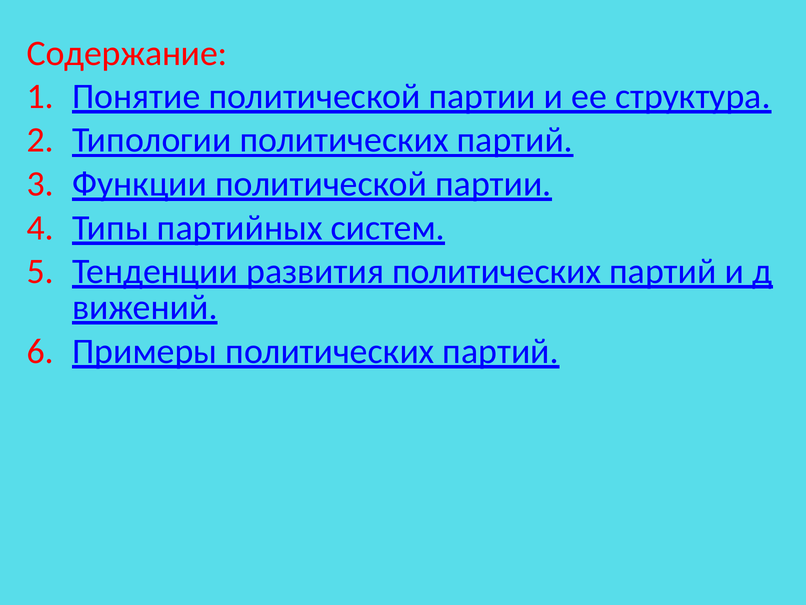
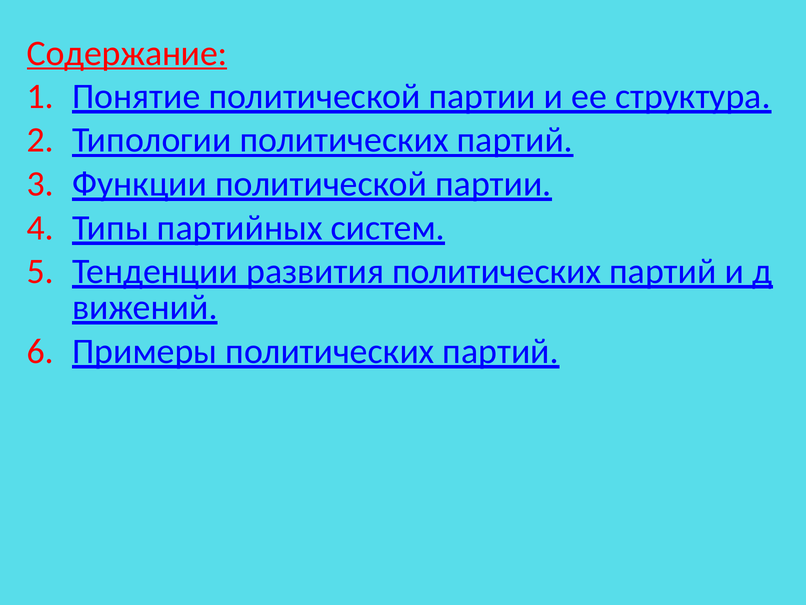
Содержание underline: none -> present (127, 53)
